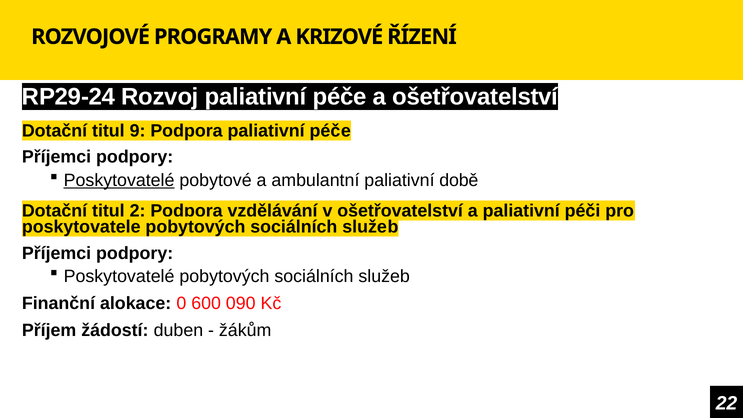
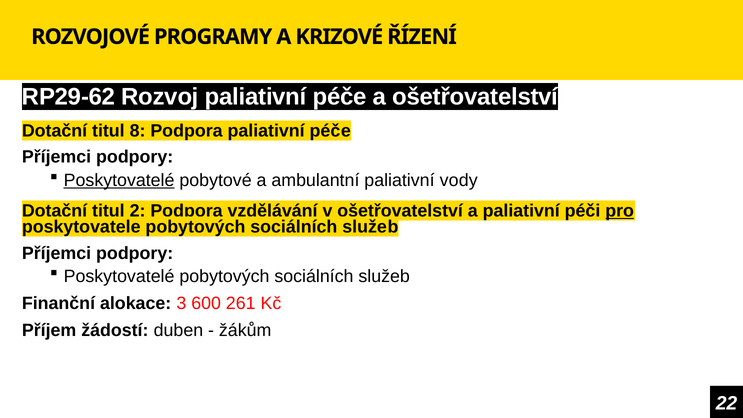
RP29-24: RP29-24 -> RP29-62 (69, 97)
9: 9 -> 8 (138, 131)
době: době -> vody (459, 180)
pro underline: none -> present (620, 211)
0: 0 -> 3 (181, 303)
090: 090 -> 261 (241, 303)
